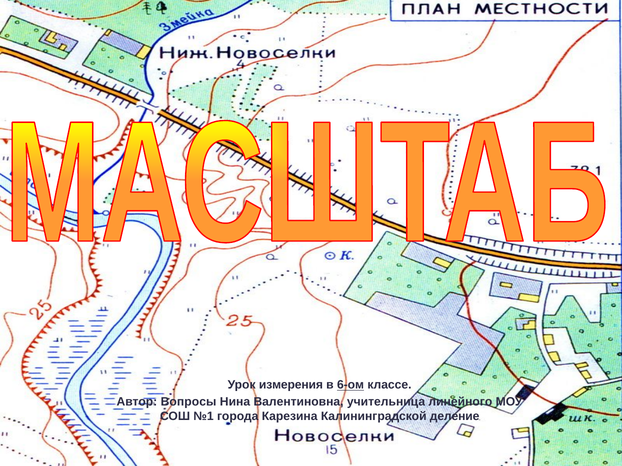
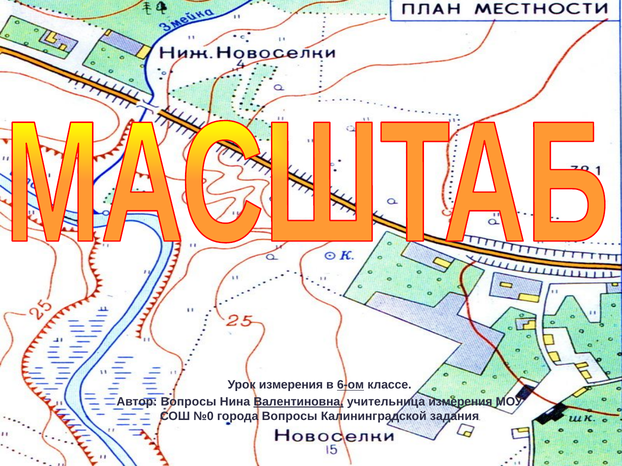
Валентиновна underline: none -> present (299, 402)
учительница линейного: линейного -> измерения (460, 402)
№1: №1 -> №0 (204, 417)
города Карезина: Карезина -> Вопросы (290, 417)
деление: деление -> задания (455, 417)
